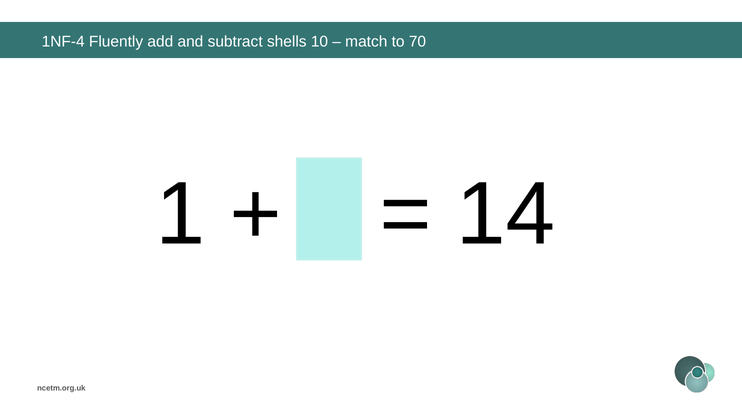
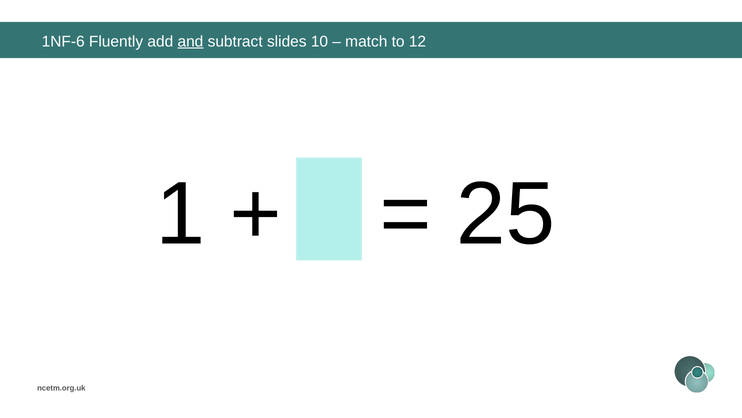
1NF-4: 1NF-4 -> 1NF-6 (63, 41)
and underline: none -> present (190, 41)
shells: shells -> slides (287, 41)
70: 70 -> 12 (417, 41)
14: 14 -> 25 (506, 214)
